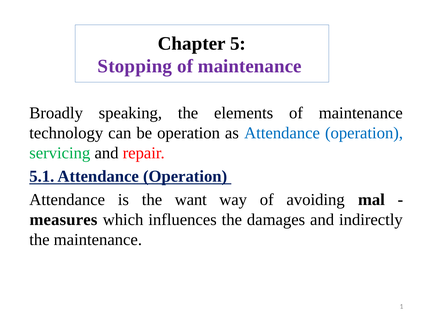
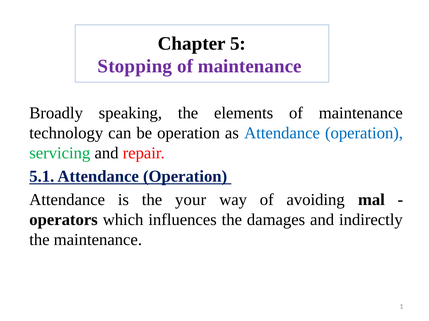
want: want -> your (191, 200)
measures: measures -> operators (64, 220)
